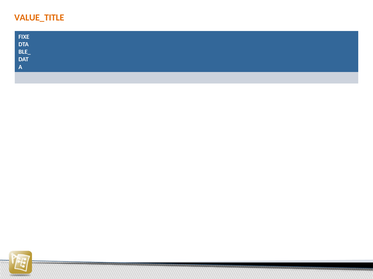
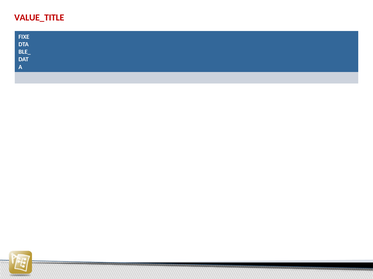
VALUE_TITLE colour: orange -> red (39, 18)
